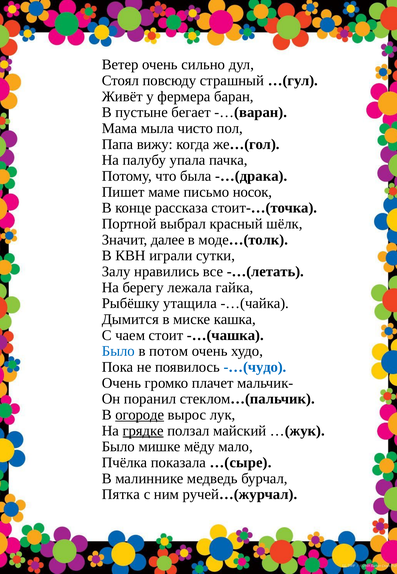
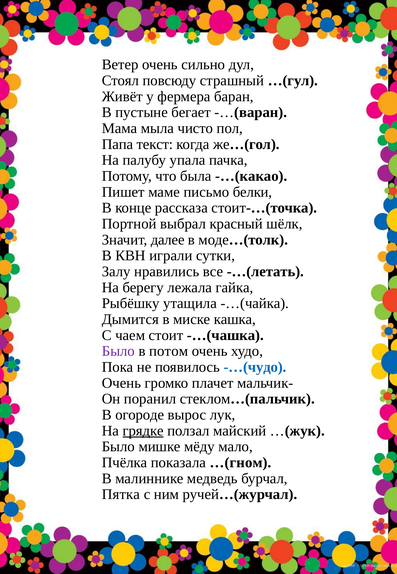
вижу: вижу -> текст (155, 144)
-…(драка: -…(драка -> -…(какао (251, 176)
носок: носок -> белки (253, 192)
Было colour: blue -> purple (118, 351)
огороде underline: present -> none (140, 414)
…(сыре: …(сыре -> …(гном (241, 462)
